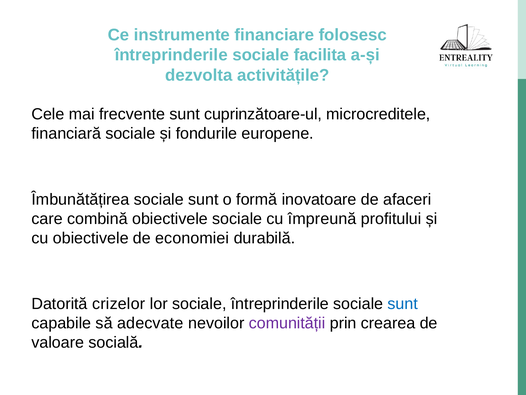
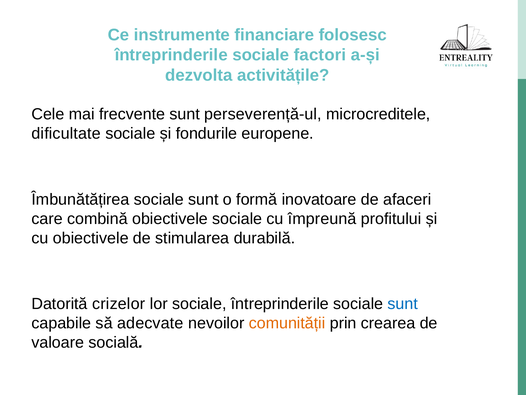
facilita: facilita -> factori (320, 55)
cuprinzătoare-ul: cuprinzătoare-ul -> perseverență-ul (263, 114)
financiară: financiară -> dificultate (66, 133)
economiei: economiei -> stimularea (192, 238)
comunității colour: purple -> orange (287, 323)
